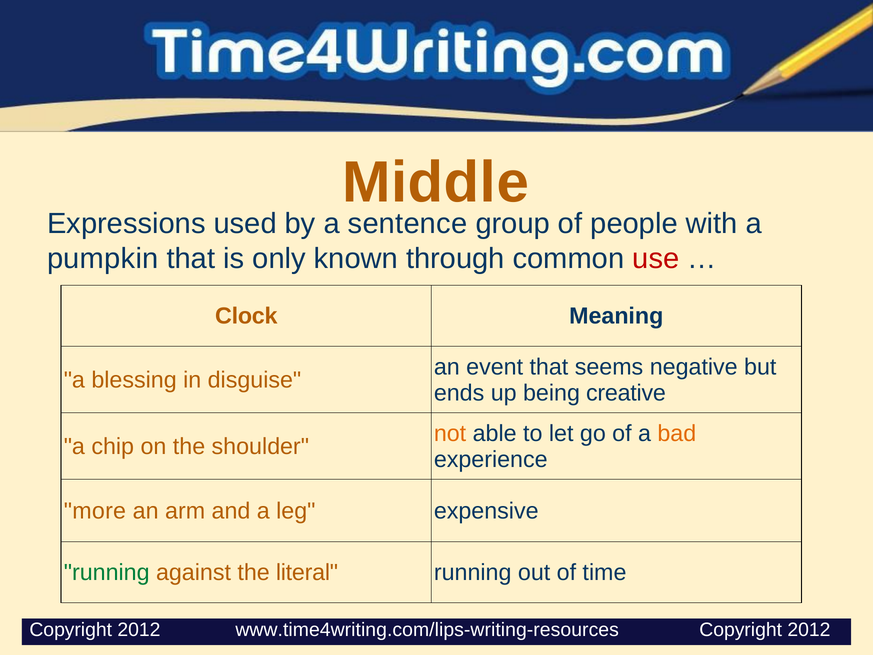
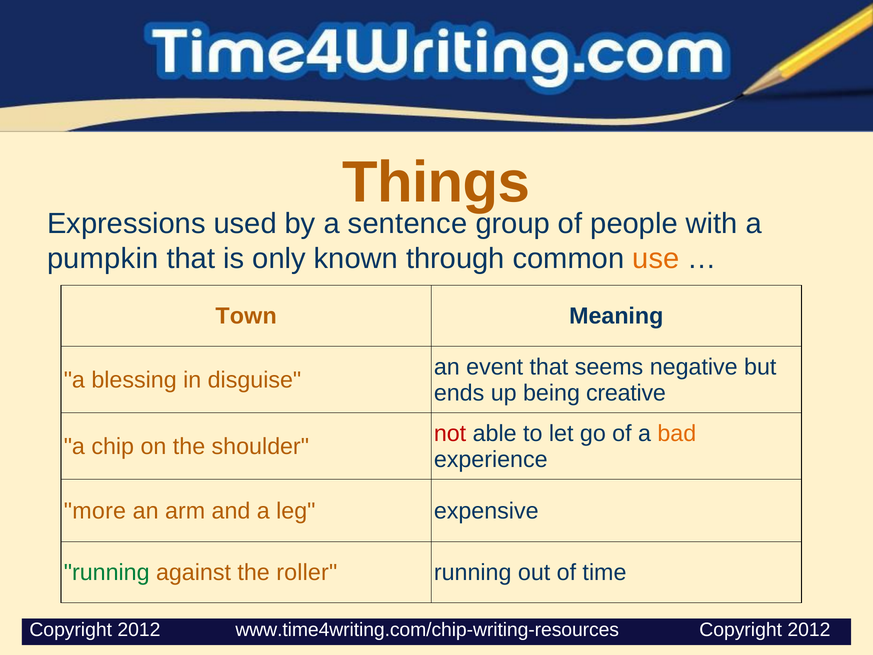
Middle: Middle -> Things (436, 183)
use colour: red -> orange (656, 259)
Clock: Clock -> Town (246, 316)
not colour: orange -> red (450, 433)
literal: literal -> roller (307, 572)
www.time4writing.com/lips-writing-resources: www.time4writing.com/lips-writing-resources -> www.time4writing.com/chip-writing-resources (427, 630)
